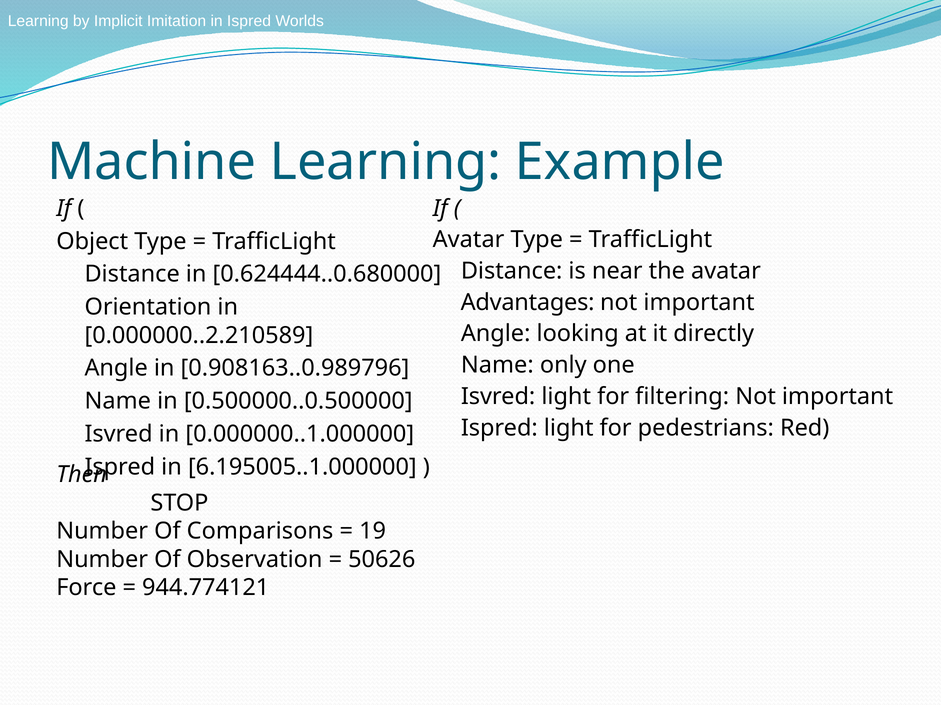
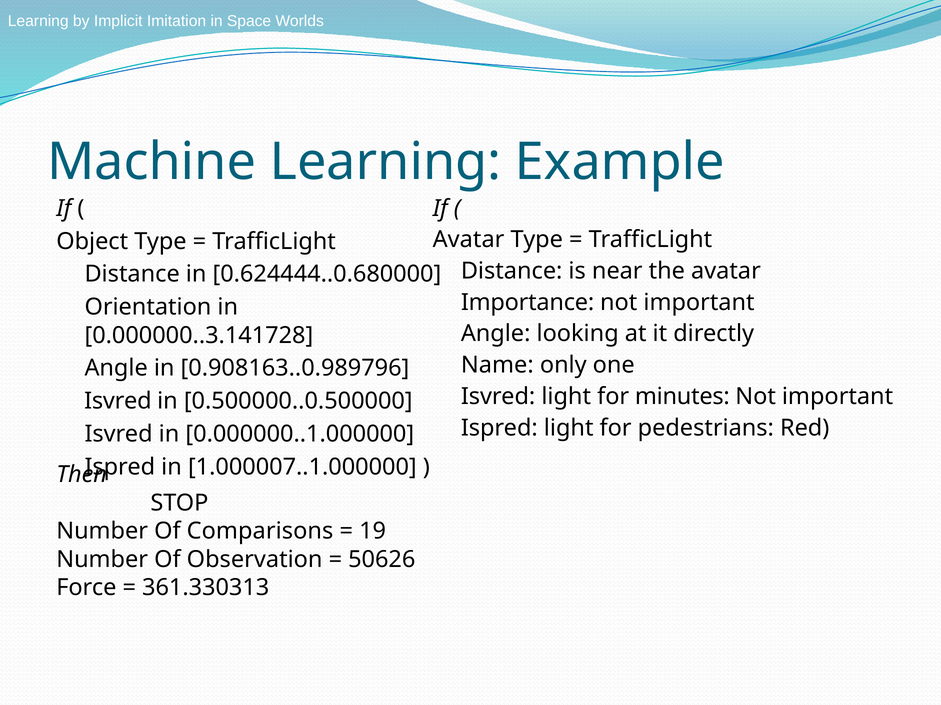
in Ispred: Ispred -> Space (249, 21)
Advantages: Advantages -> Importance (528, 303)
0.000000..2.210589: 0.000000..2.210589 -> 0.000000..3.141728 (199, 336)
filtering: filtering -> minutes (682, 397)
Name: Name -> Isvred (118, 401)
6.195005..1.000000: 6.195005..1.000000 -> 1.000007..1.000000 (302, 467)
944.774121: 944.774121 -> 361.330313 (206, 588)
